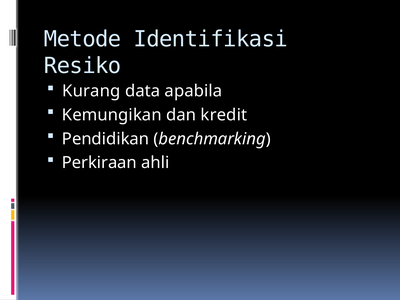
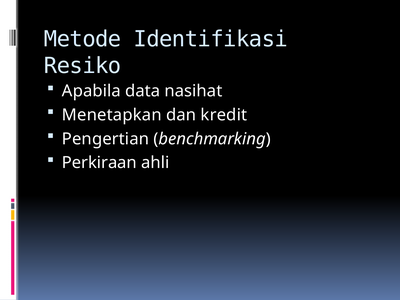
Kurang: Kurang -> Apabila (91, 91)
apabila: apabila -> nasihat (193, 91)
Kemungikan: Kemungikan -> Menetapkan (112, 115)
Pendidikan: Pendidikan -> Pengertian (106, 139)
